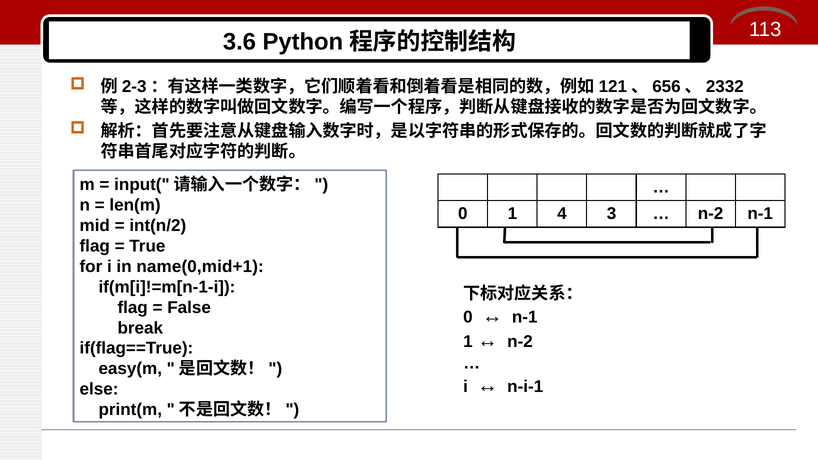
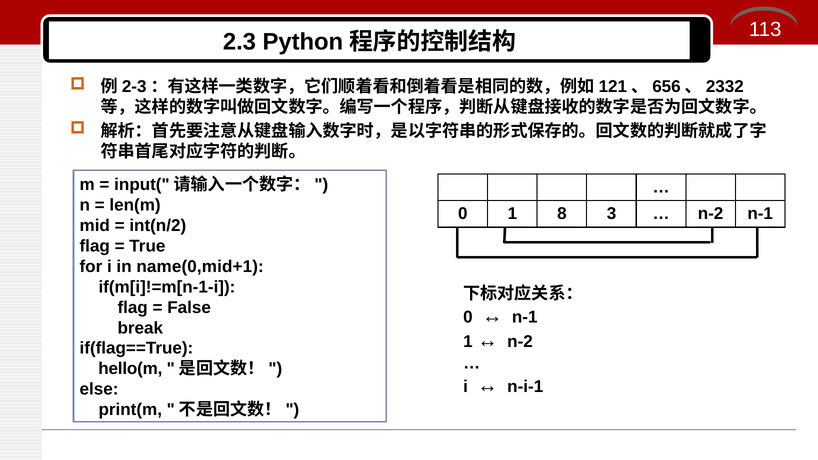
3.6: 3.6 -> 2.3 (239, 42)
4: 4 -> 8 (562, 214)
easy(m: easy(m -> hello(m (130, 369)
